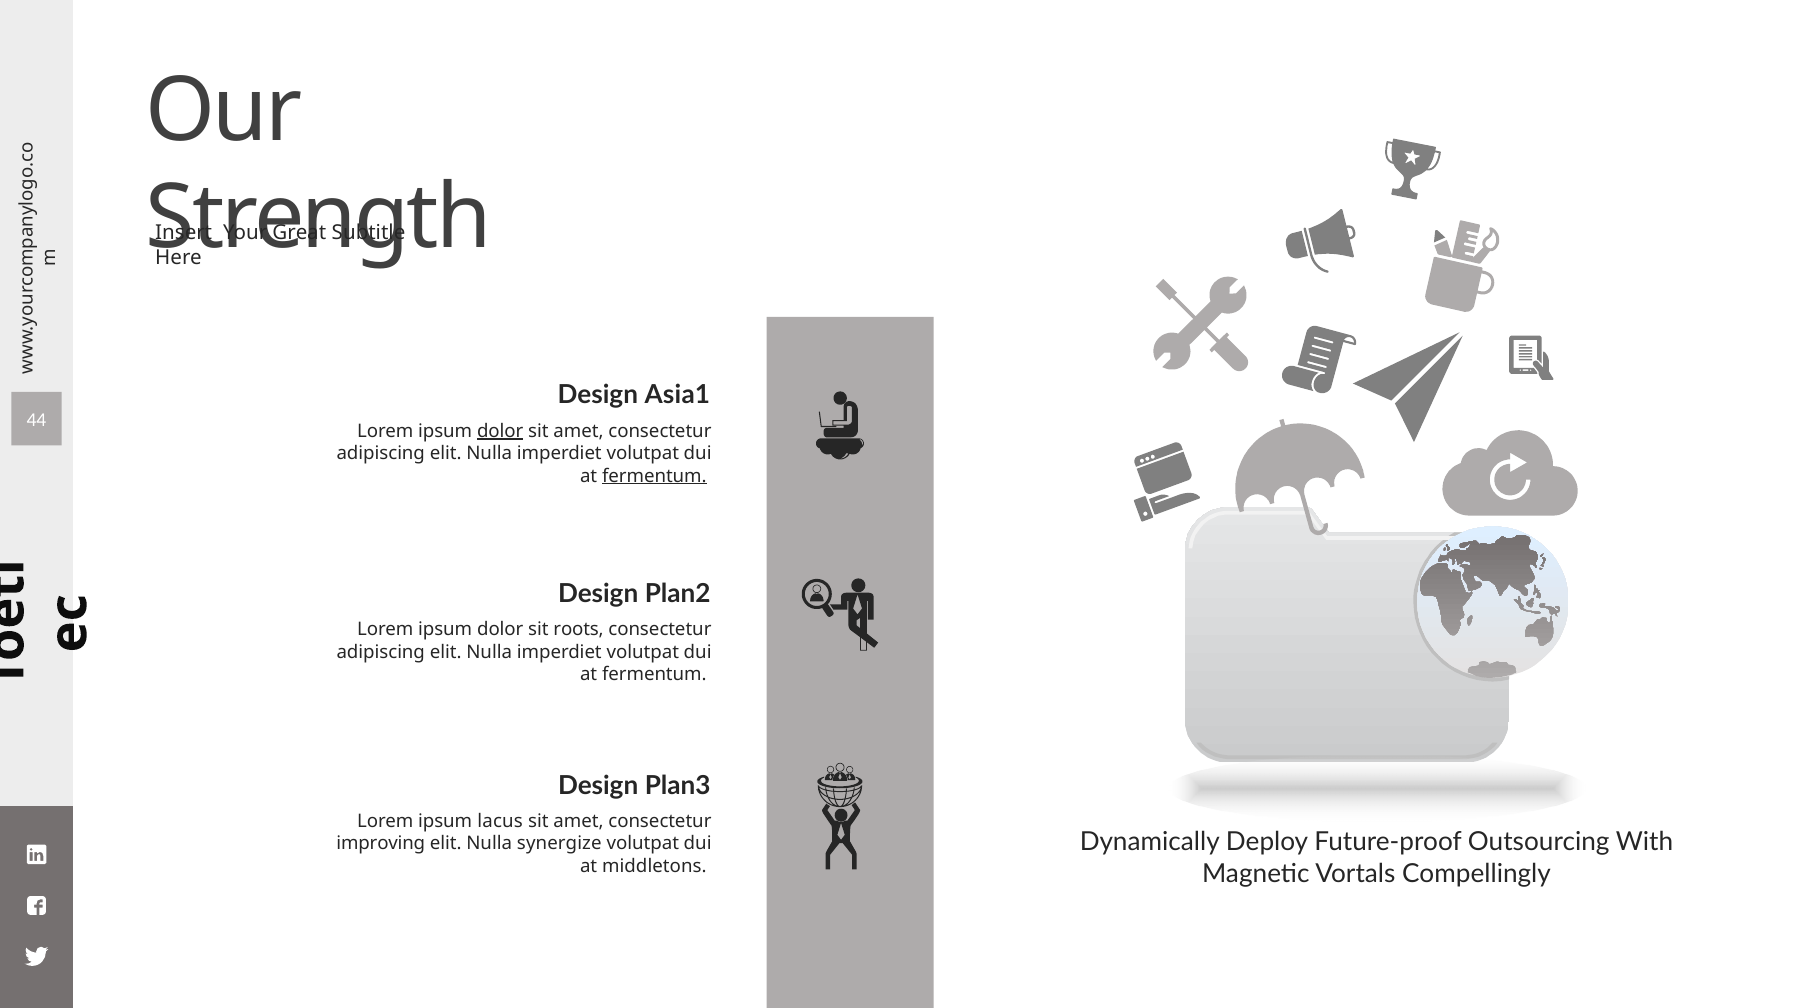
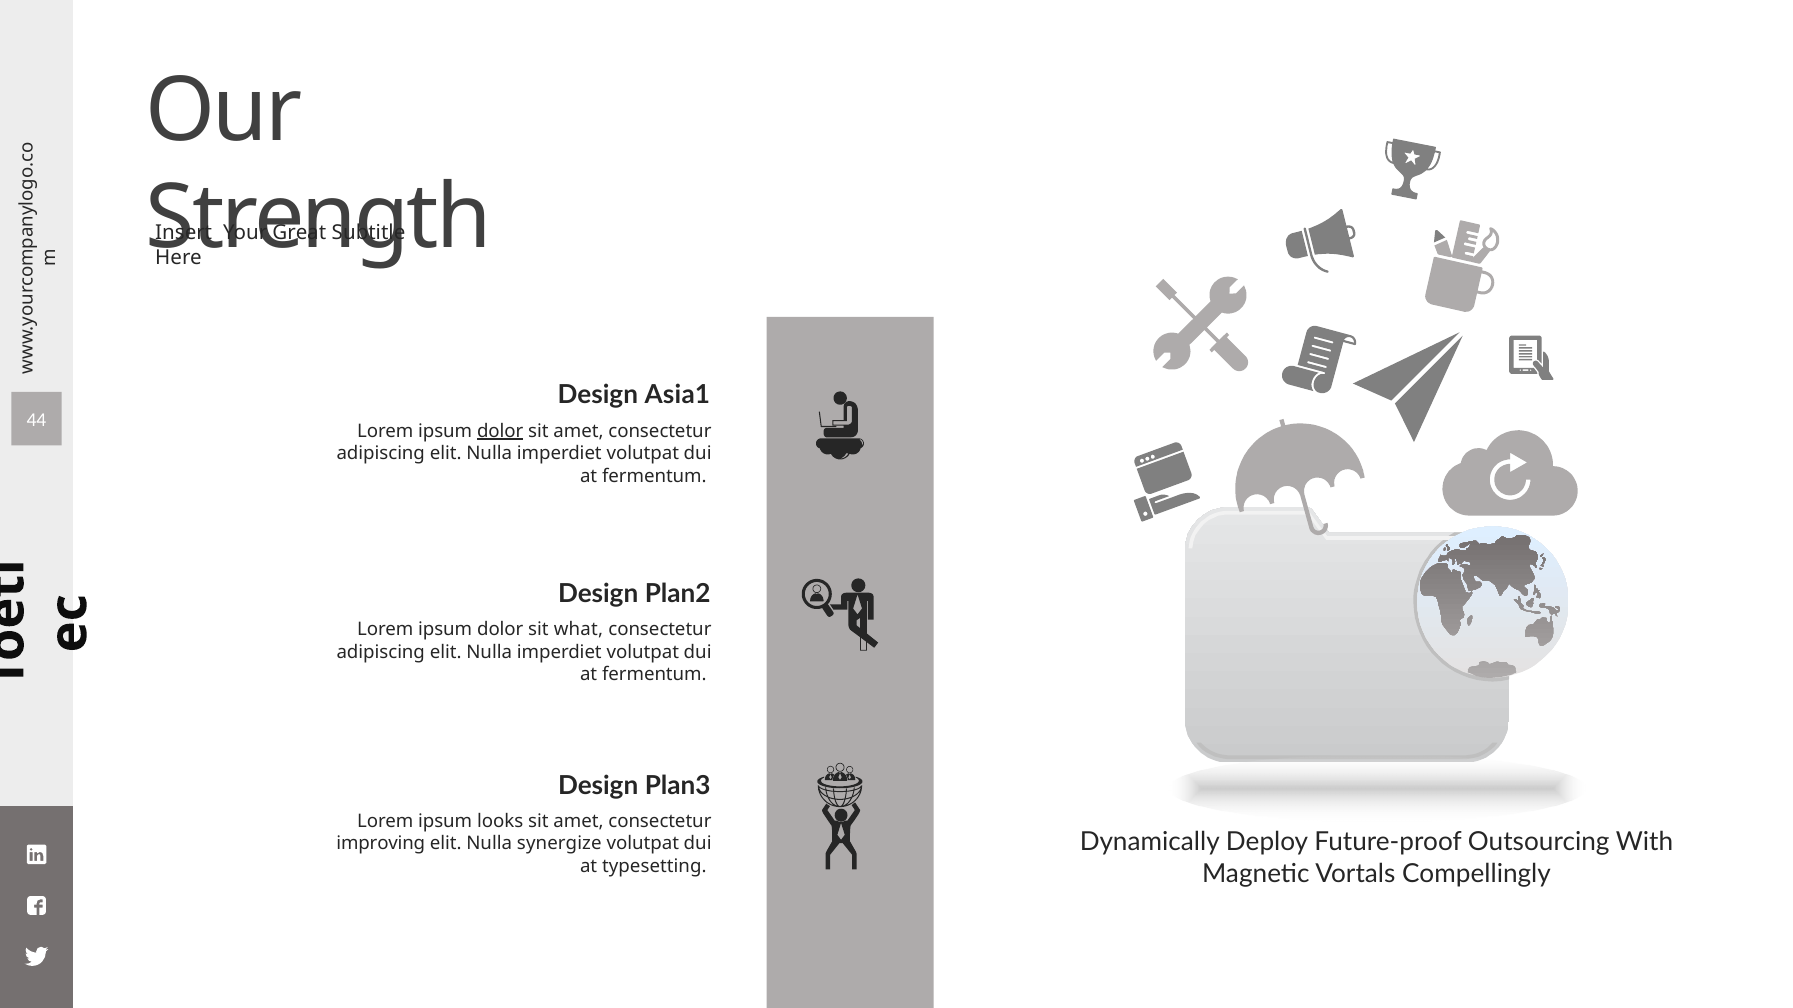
fermentum underline: present -> none (654, 476)
roots: roots -> what (578, 630)
lacus: lacus -> looks (500, 822)
middletons: middletons -> typesetting (654, 867)
